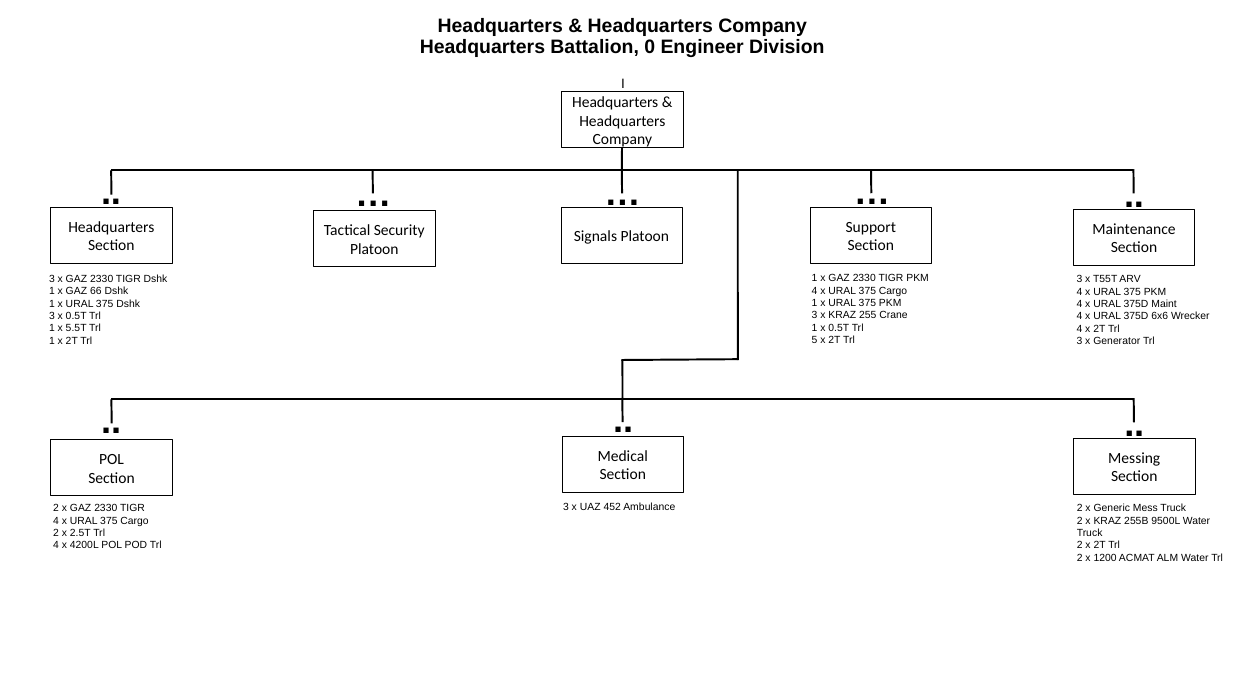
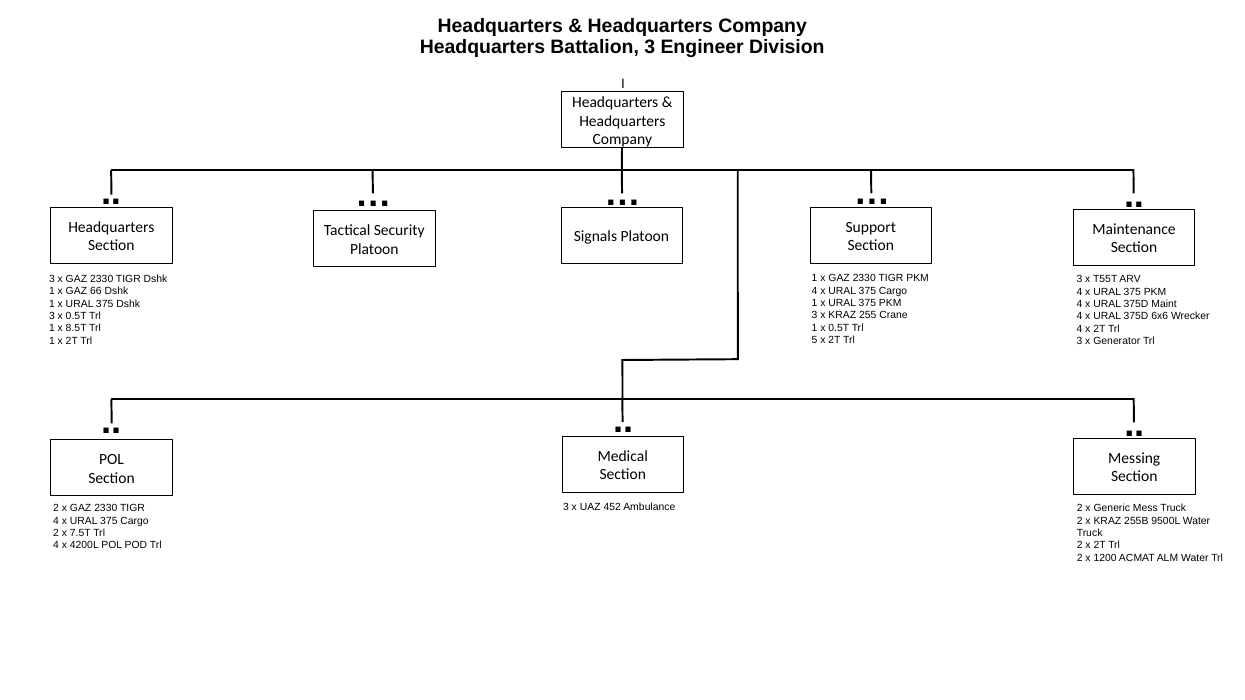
Battalion 0: 0 -> 3 (650, 48)
5.5T: 5.5T -> 8.5T (76, 329)
2.5T: 2.5T -> 7.5T (80, 533)
